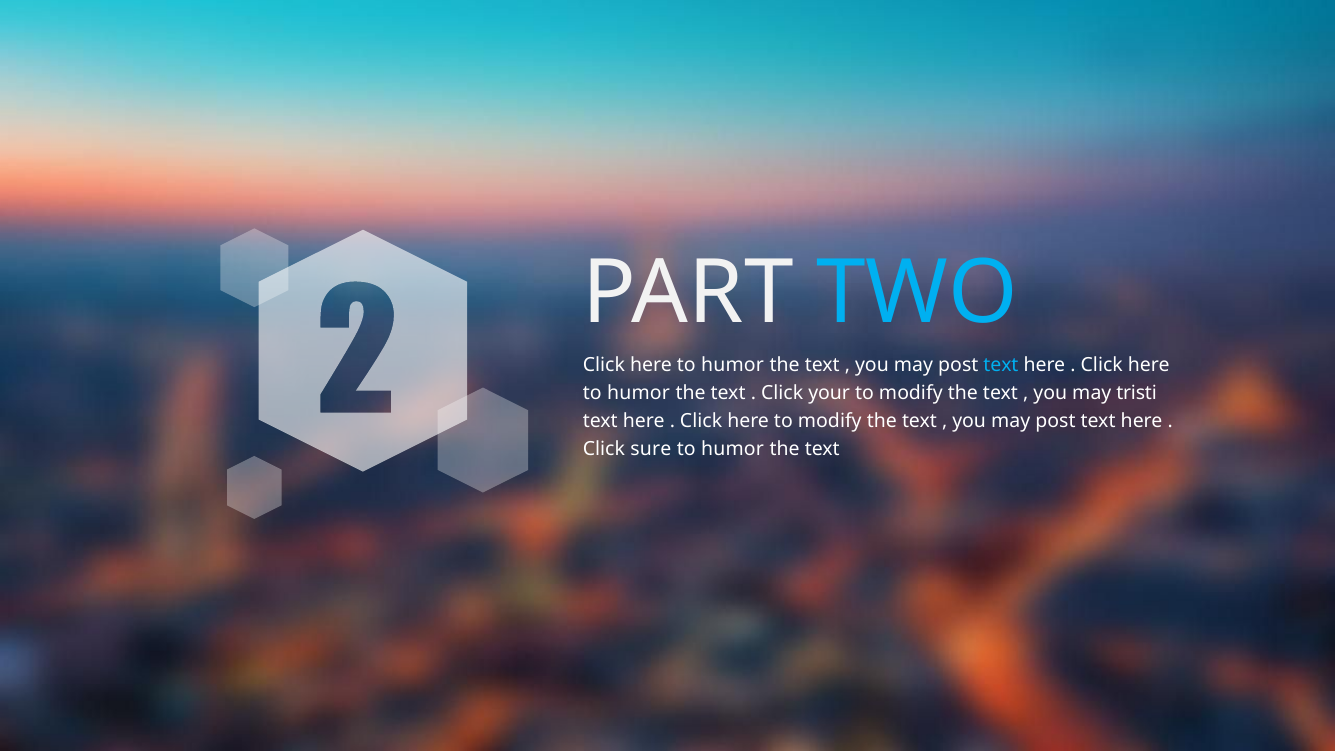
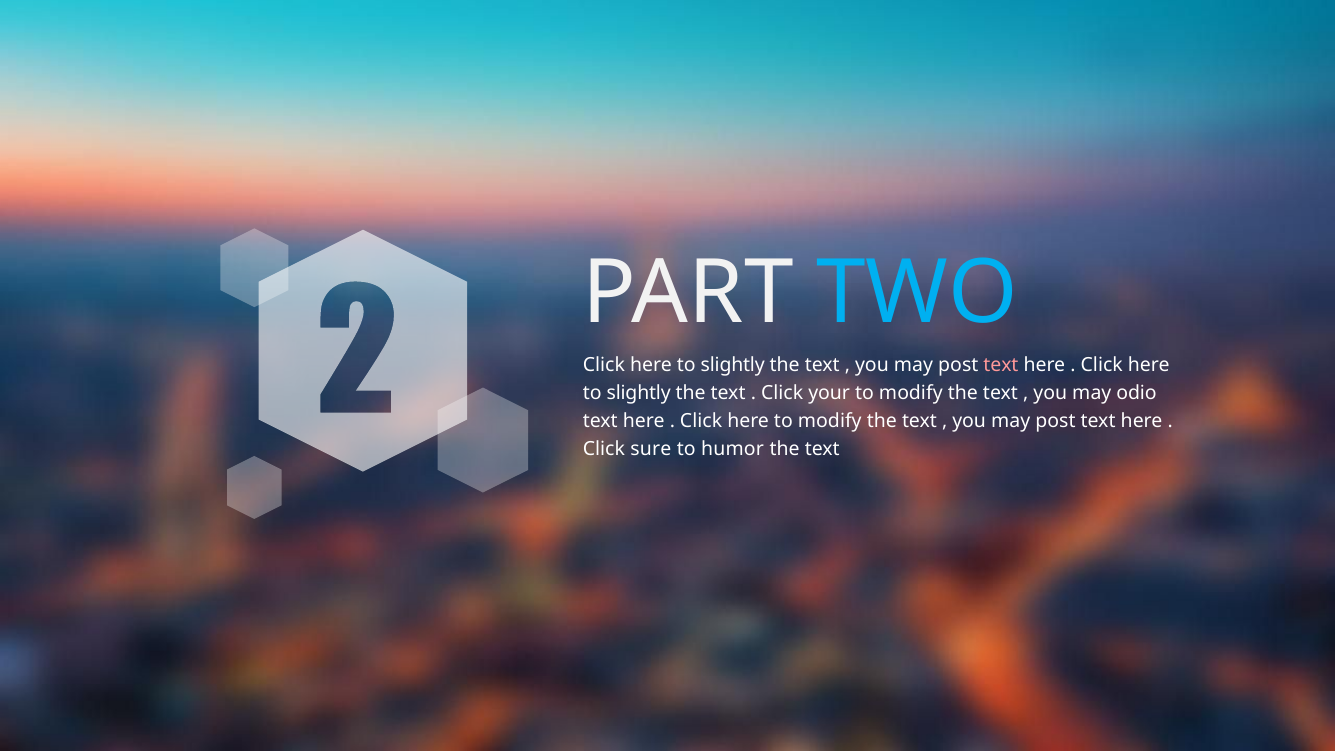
humor: humor -> slightly (733, 365)
text colour: light blue -> pink (1001, 365)
humor: humor -> slightly (639, 393)
tristi: tristi -> odio (1137, 393)
